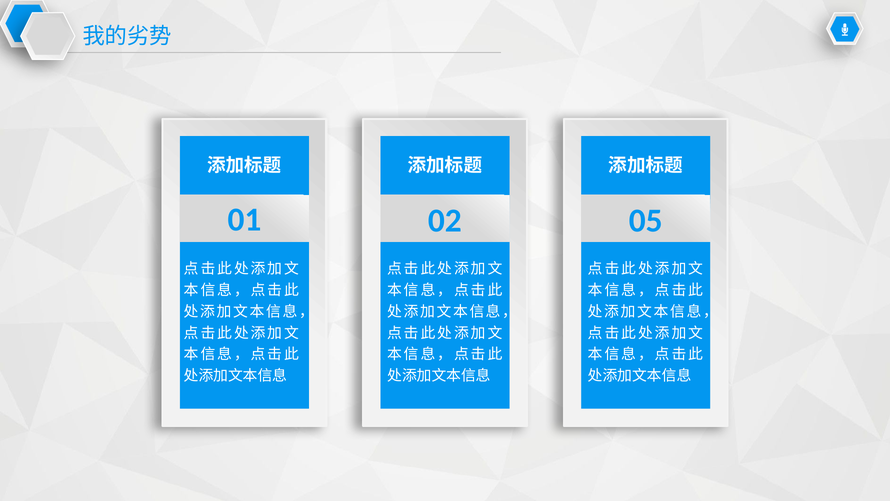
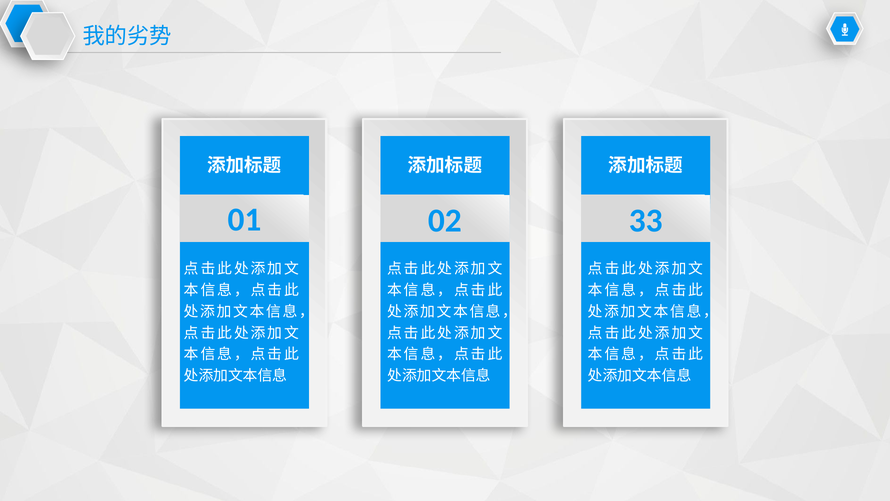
05: 05 -> 33 (646, 221)
